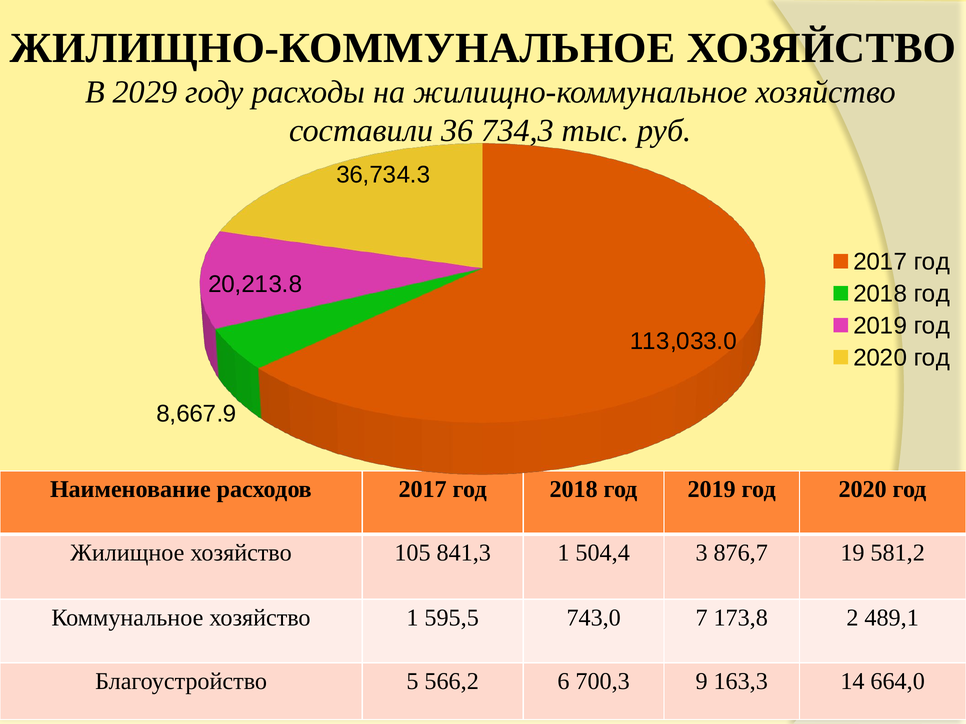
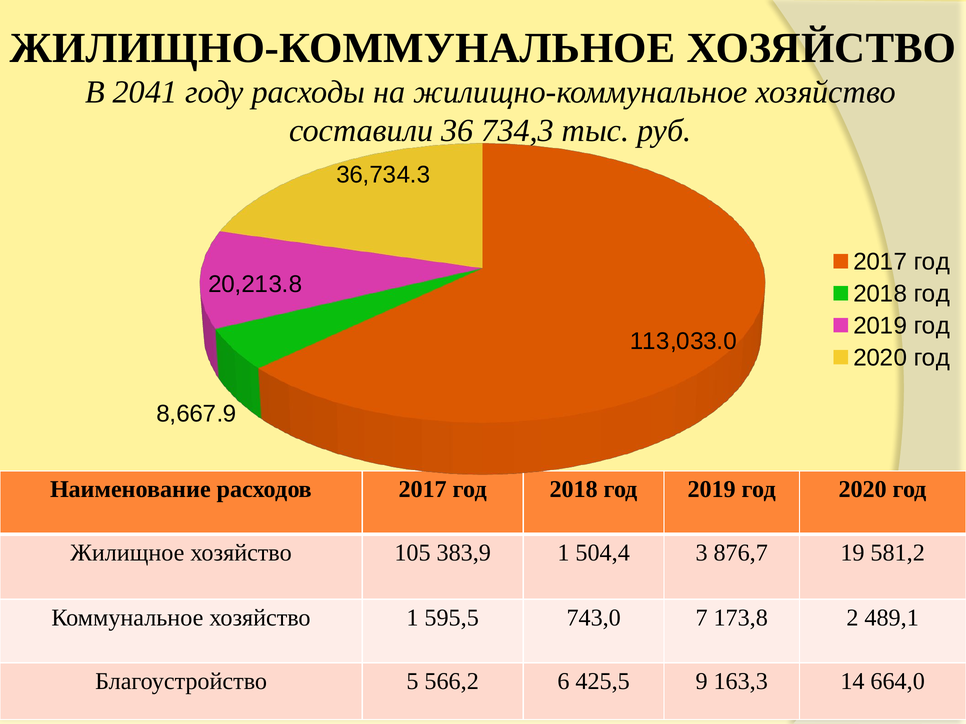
2029: 2029 -> 2041 (145, 92)
841,3: 841,3 -> 383,9 (464, 553)
700,3: 700,3 -> 425,5 (603, 682)
